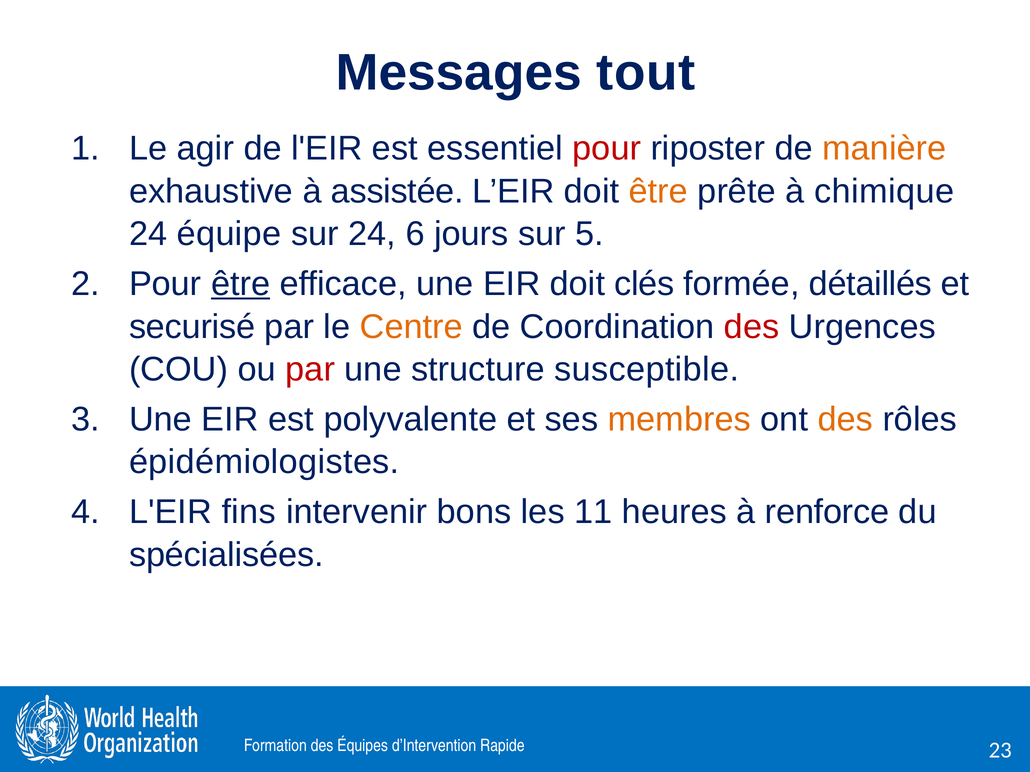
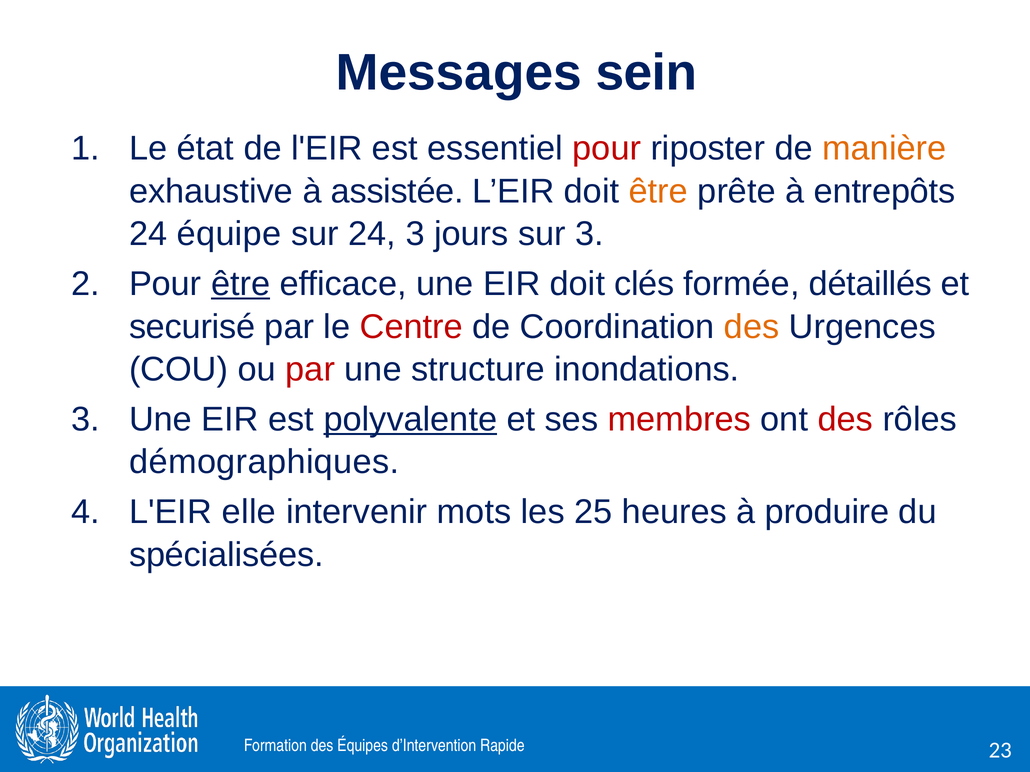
tout: tout -> sein (646, 73)
agir: agir -> état (205, 148)
chimique: chimique -> entrepôts (885, 191)
24 6: 6 -> 3 (415, 234)
sur 5: 5 -> 3 (590, 234)
Centre colour: orange -> red (411, 327)
des colour: red -> orange (752, 327)
susceptible: susceptible -> inondations (647, 370)
polyvalente underline: none -> present (410, 420)
membres colour: orange -> red (679, 420)
des colour: orange -> red (845, 420)
épidémiologistes: épidémiologistes -> démographiques (264, 462)
fins: fins -> elle (249, 512)
bons: bons -> mots (474, 512)
11: 11 -> 25 (593, 512)
renforce: renforce -> produire (827, 512)
